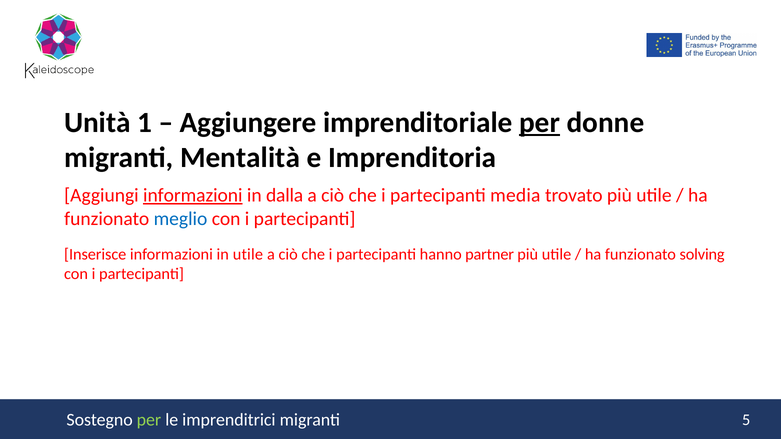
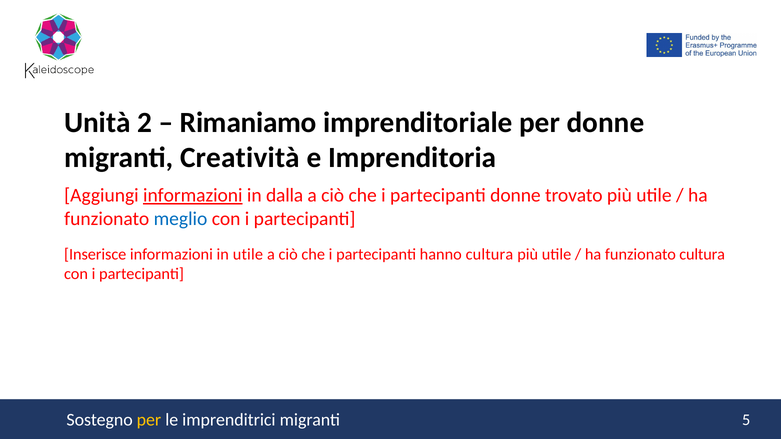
1: 1 -> 2 (144, 123)
Aggiungere: Aggiungere -> Rimaniamo (248, 123)
per underline: present -> none (540, 123)
Mentalità: Mentalità -> Creatività (240, 158)
partecipanti media: media -> donne (515, 196)
hanno partner: partner -> cultura (489, 254)
funzionato solving: solving -> cultura (702, 254)
per colour: light green -> yellow (149, 420)
